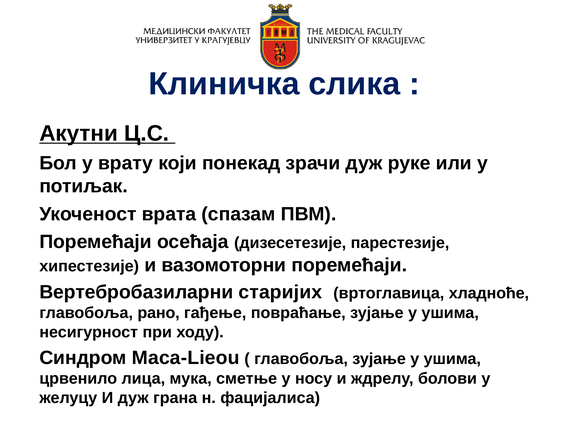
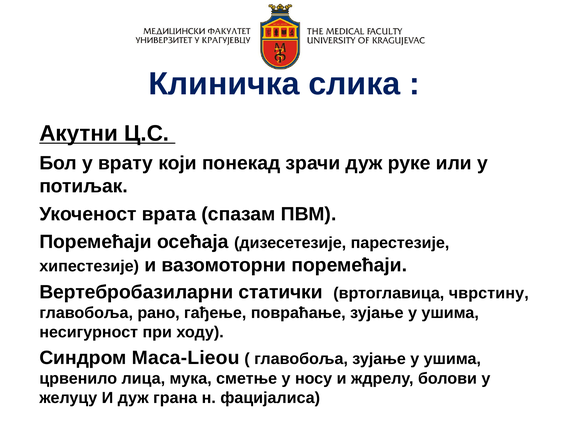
старијих: старијих -> статички (281, 292)
хладноћe: хладноћe -> чврстину (489, 293)
